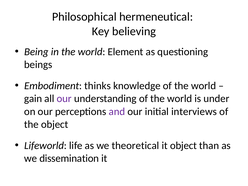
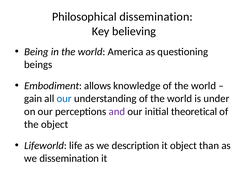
Philosophical hermeneutical: hermeneutical -> dissemination (156, 17)
Element: Element -> America (126, 52)
thinks: thinks -> allows (98, 86)
our colour: purple -> blue (64, 99)
interviews: interviews -> theoretical (194, 111)
theoretical: theoretical -> description (136, 146)
